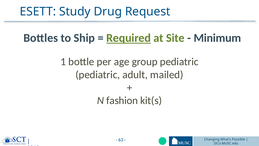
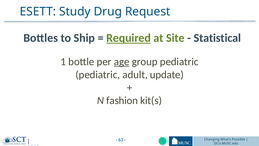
Minimum: Minimum -> Statistical (217, 38)
age underline: none -> present (122, 62)
mailed: mailed -> update (167, 75)
